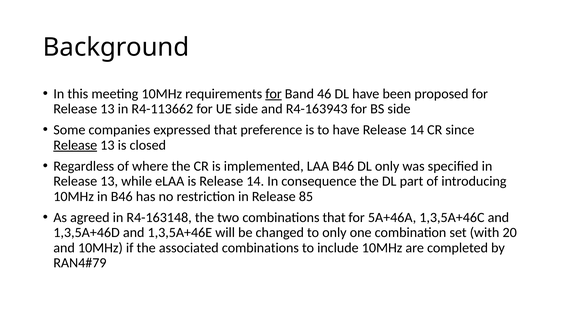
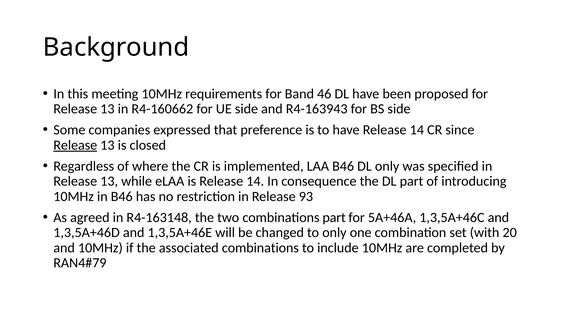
for underline: present -> none (274, 94)
R4-113662: R4-113662 -> R4-160662 (162, 109)
85: 85 -> 93 (306, 196)
combinations that: that -> part (334, 218)
